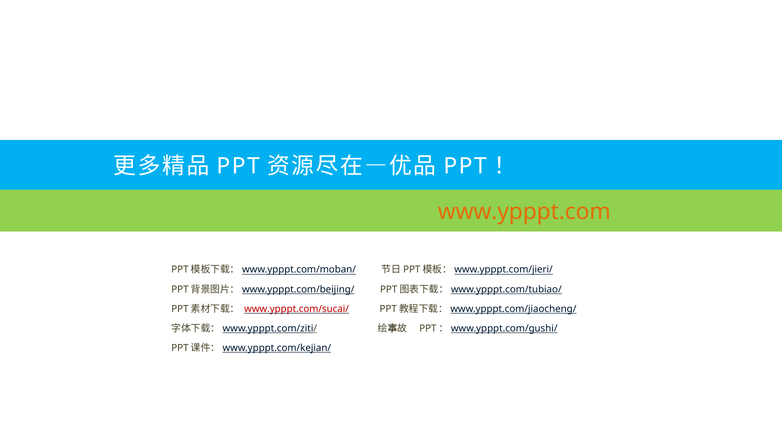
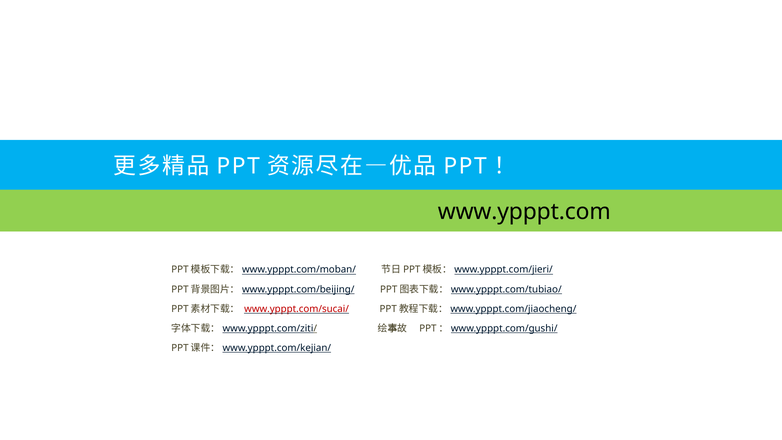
www.ypppt.com colour: orange -> black (524, 212)
